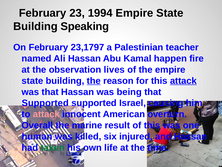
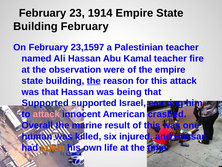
1994: 1994 -> 1914 (100, 13)
Building Speaking: Speaking -> February (85, 26)
23,1797: 23,1797 -> 23,1597 (87, 47)
Kamal happen: happen -> teacher (170, 58)
lives: lives -> were (114, 69)
attack underline: present -> none (183, 81)
overturn: overturn -> crashed (167, 114)
taken colour: green -> orange (53, 147)
